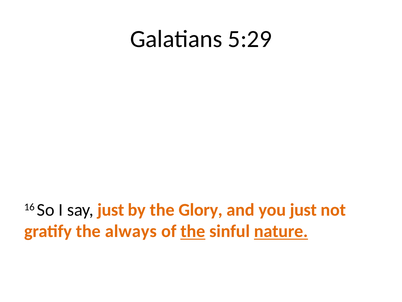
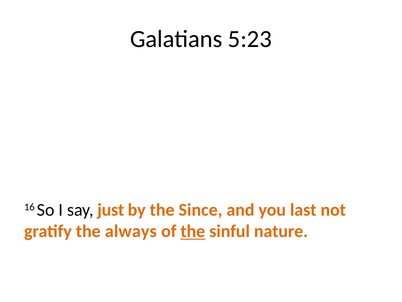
5:29: 5:29 -> 5:23 (250, 39)
Glory: Glory -> Since (200, 210)
you just: just -> last (303, 210)
nature underline: present -> none (281, 231)
